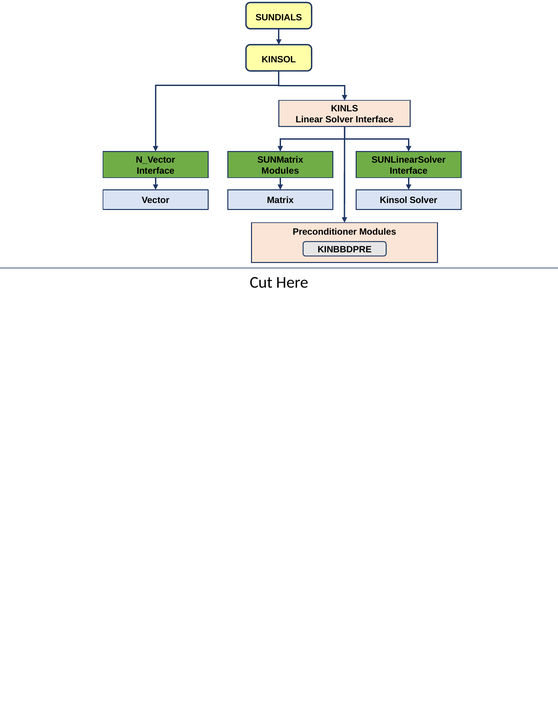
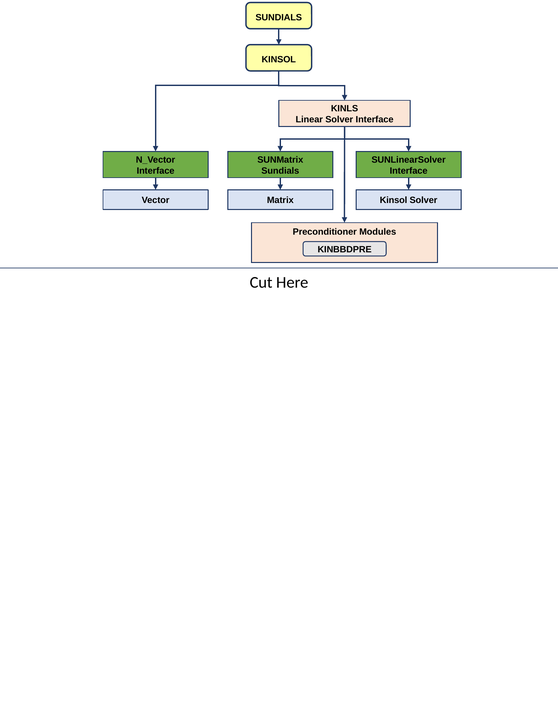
Modules: Modules -> Sundials (280, 171)
